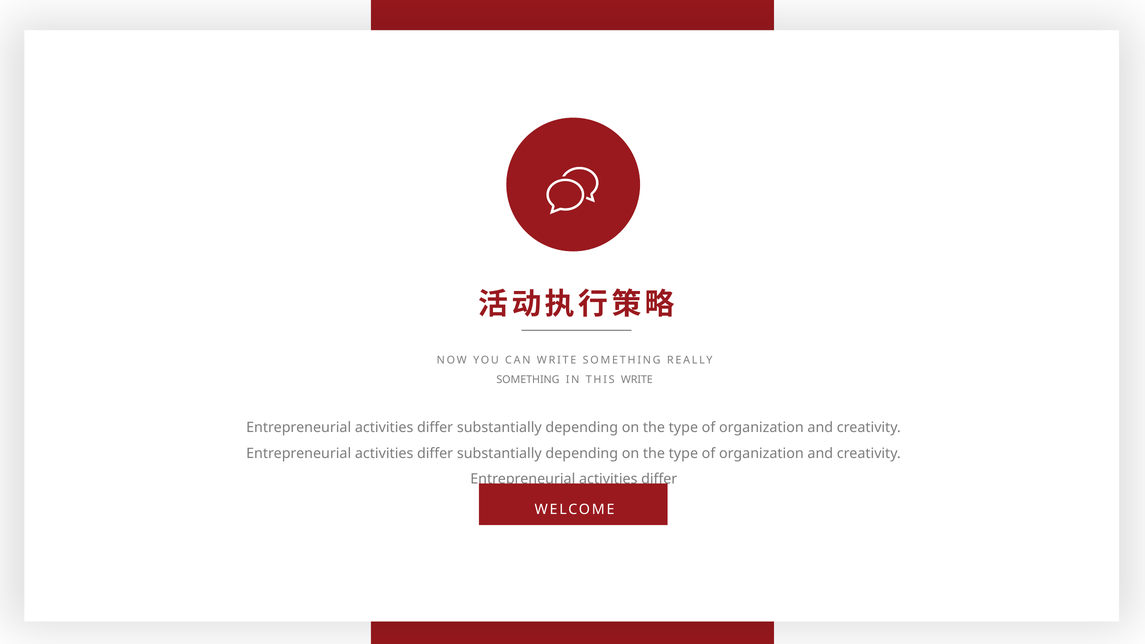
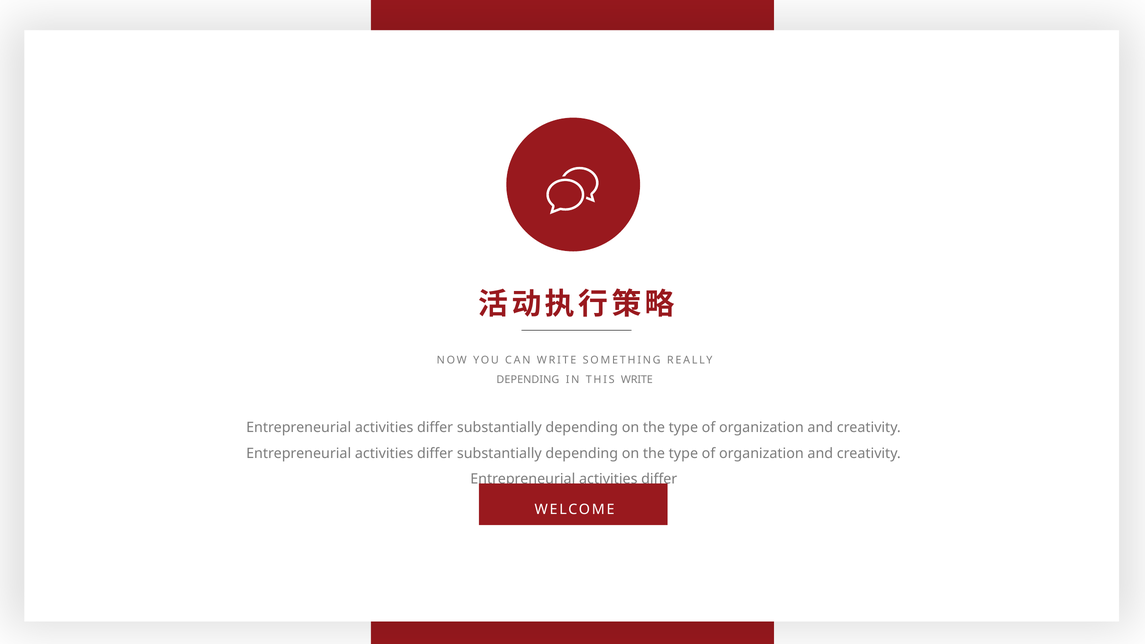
SOMETHING: SOMETHING -> DEPENDING (528, 380)
